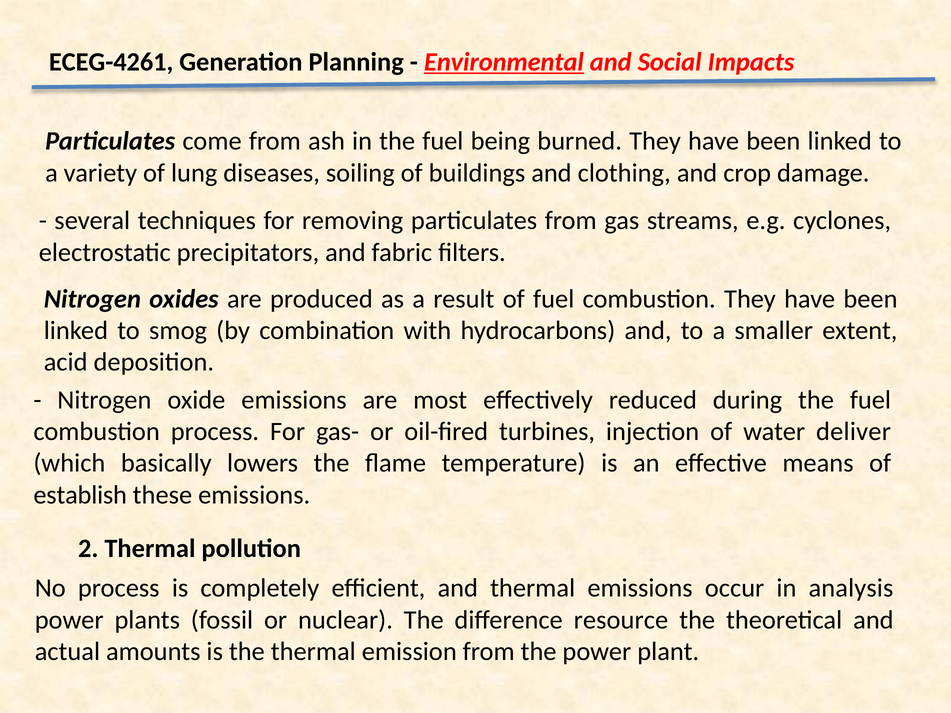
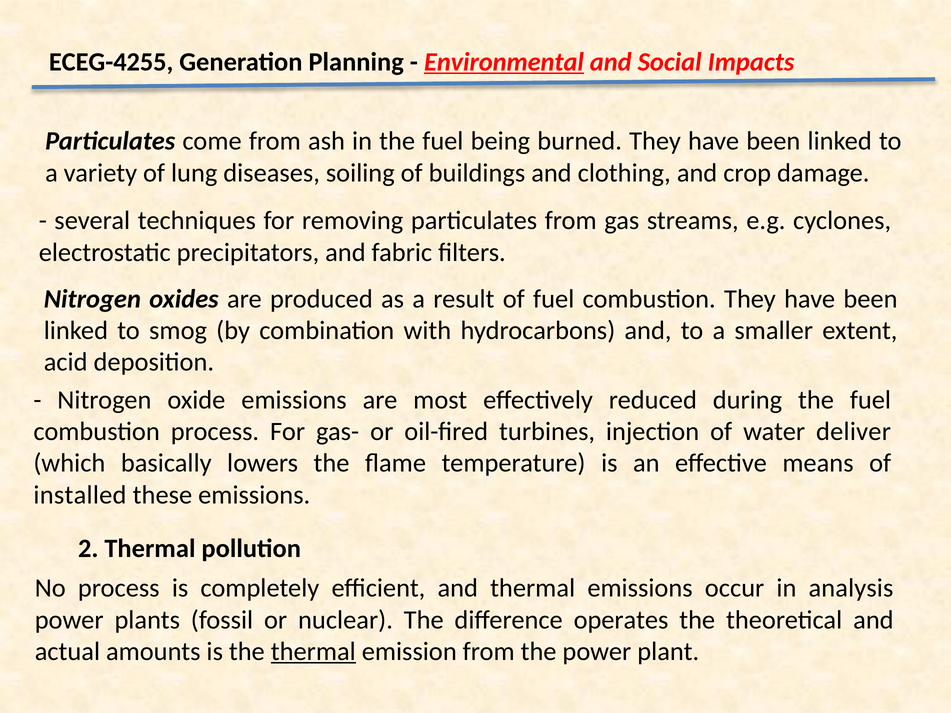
ECEG-4261: ECEG-4261 -> ECEG-4255 (111, 62)
establish: establish -> installed (80, 495)
resource: resource -> operates (621, 620)
thermal underline: none -> present (313, 652)
